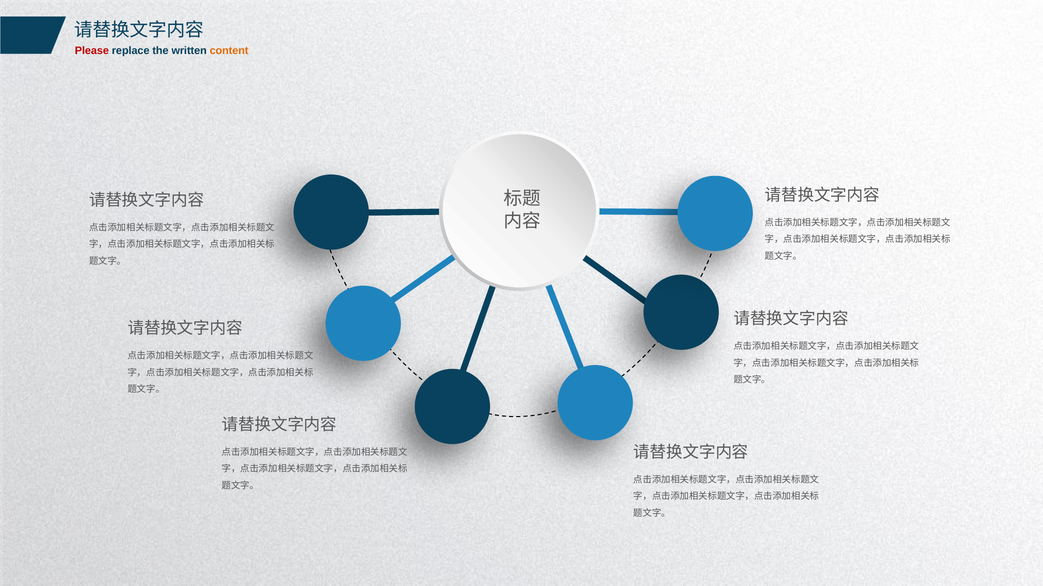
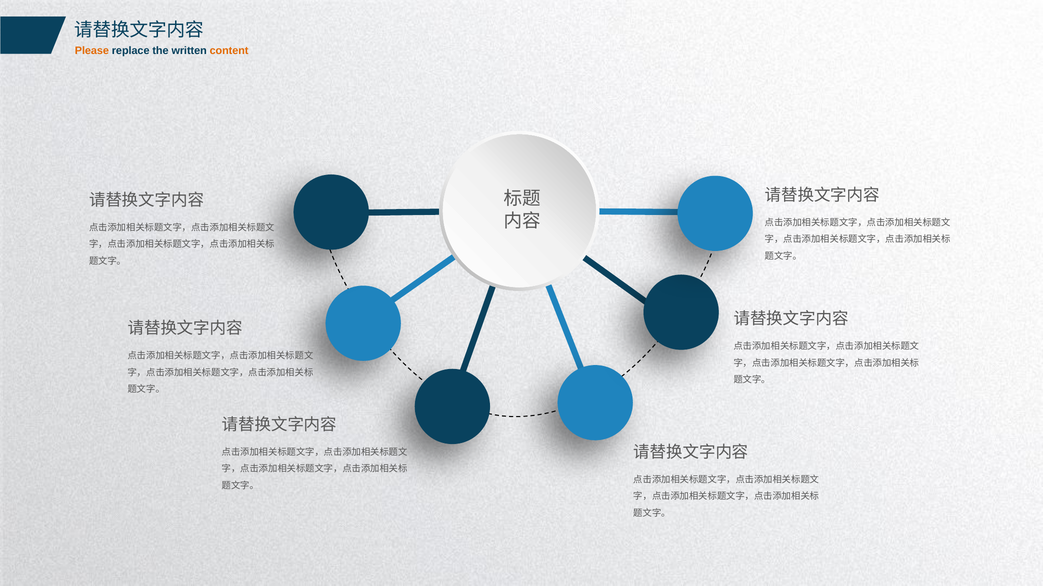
Please colour: red -> orange (92, 51)
